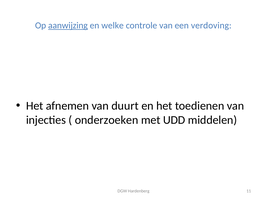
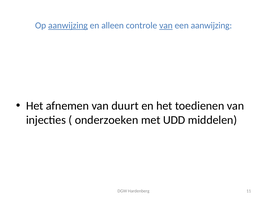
welke: welke -> alleen (113, 26)
van underline: none -> present (166, 26)
een verdoving: verdoving -> aanwijzing (211, 26)
